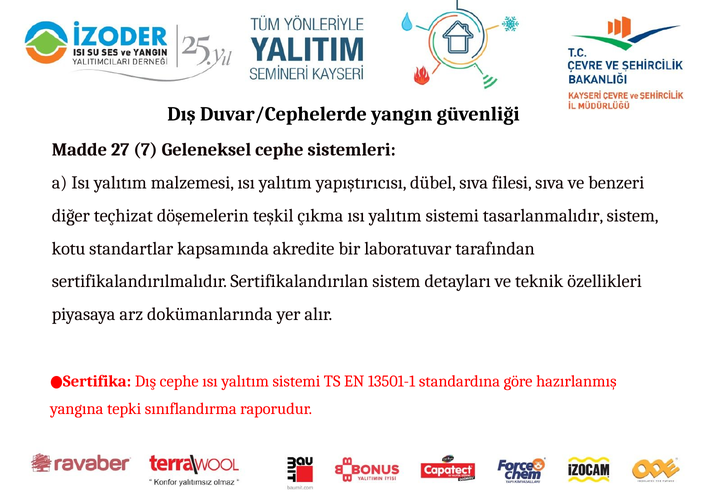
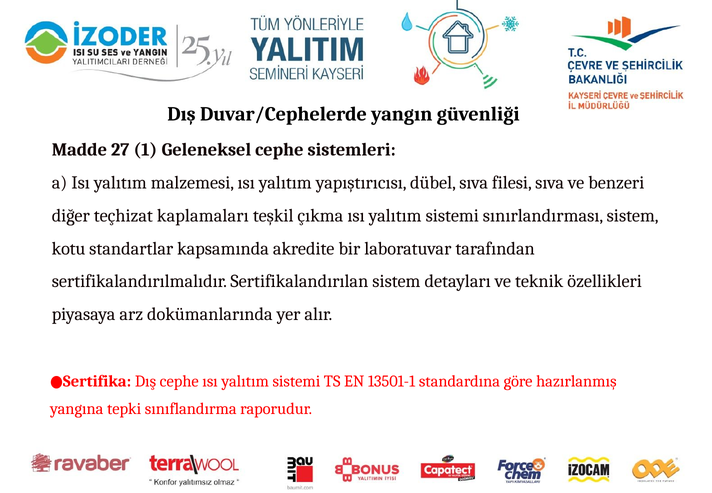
7: 7 -> 1 (145, 150)
döşemelerin: döşemelerin -> kaplamaları (203, 216)
tasarlanmalıdır: tasarlanmalıdır -> sınırlandırması (543, 216)
